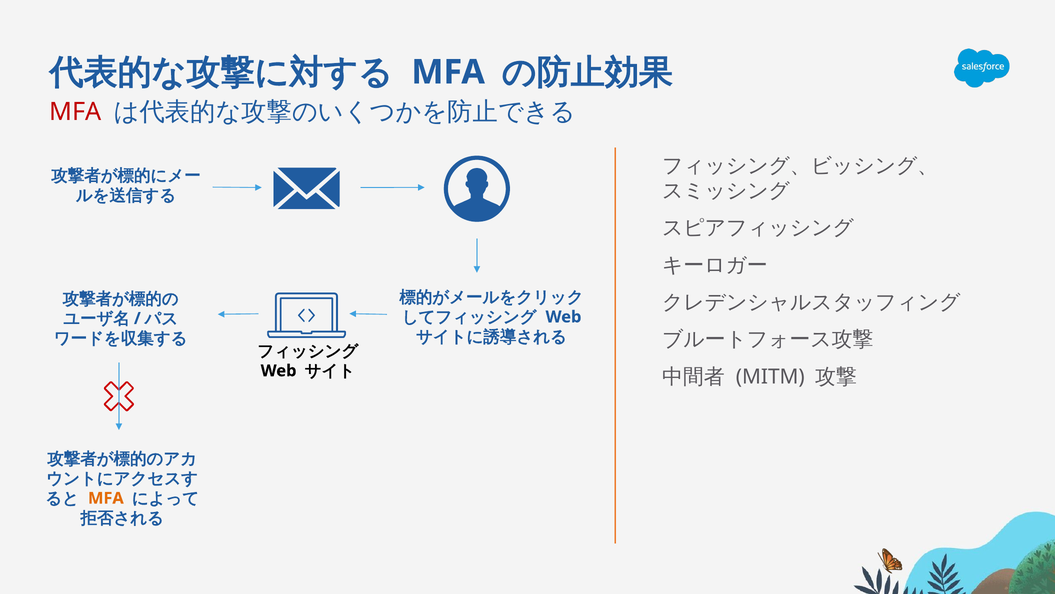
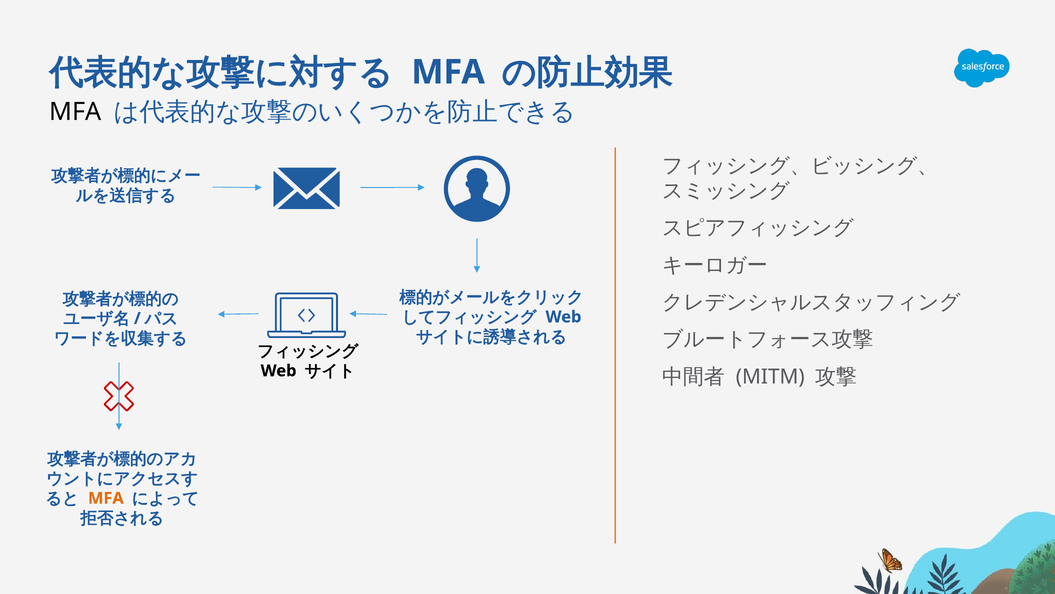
MFA colour: red -> black (75, 112)
